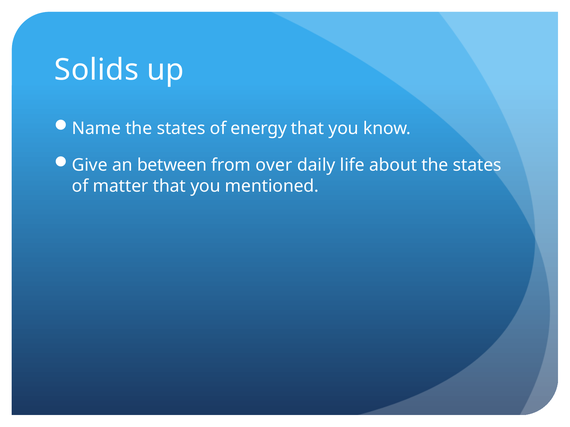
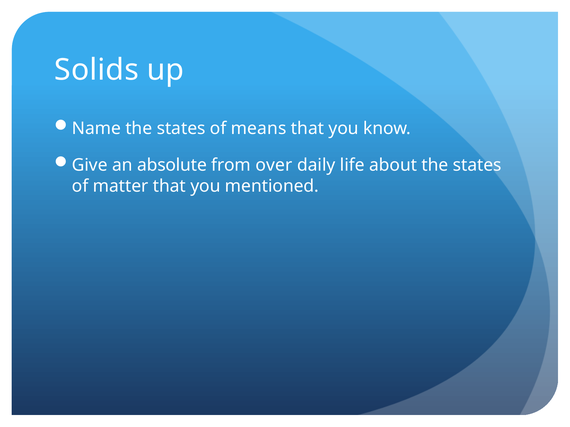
energy: energy -> means (259, 129)
between: between -> absolute (172, 165)
